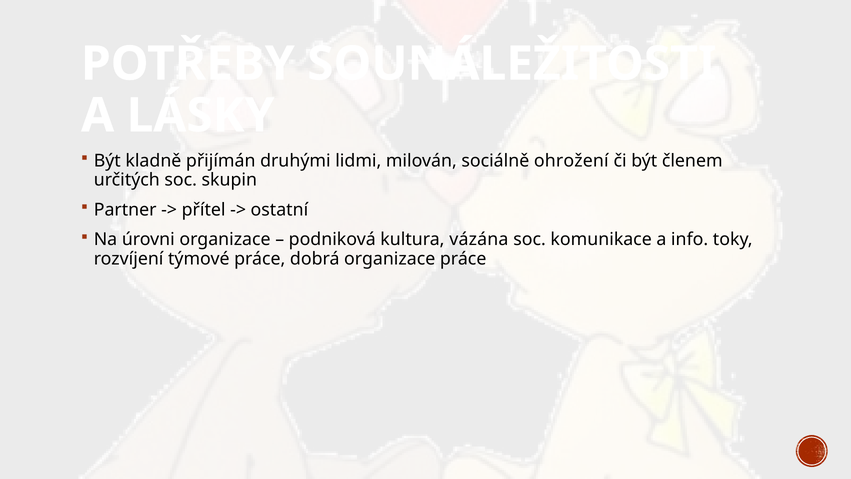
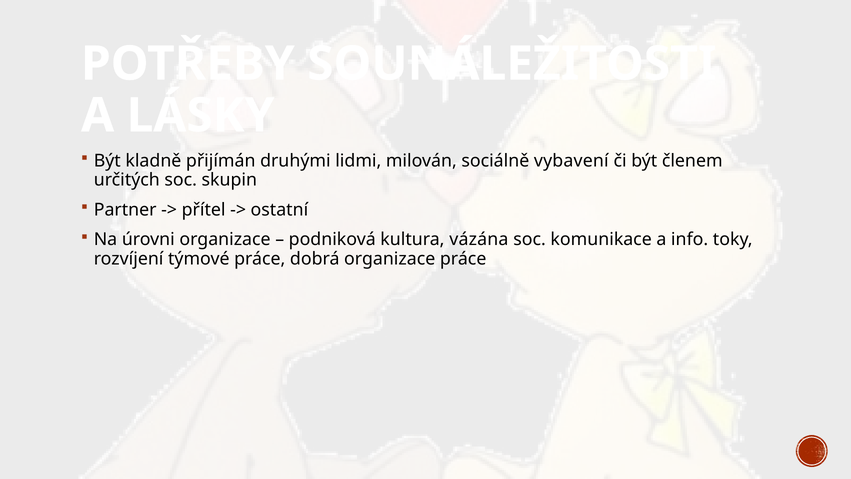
ohrožení: ohrožení -> vybavení (571, 161)
